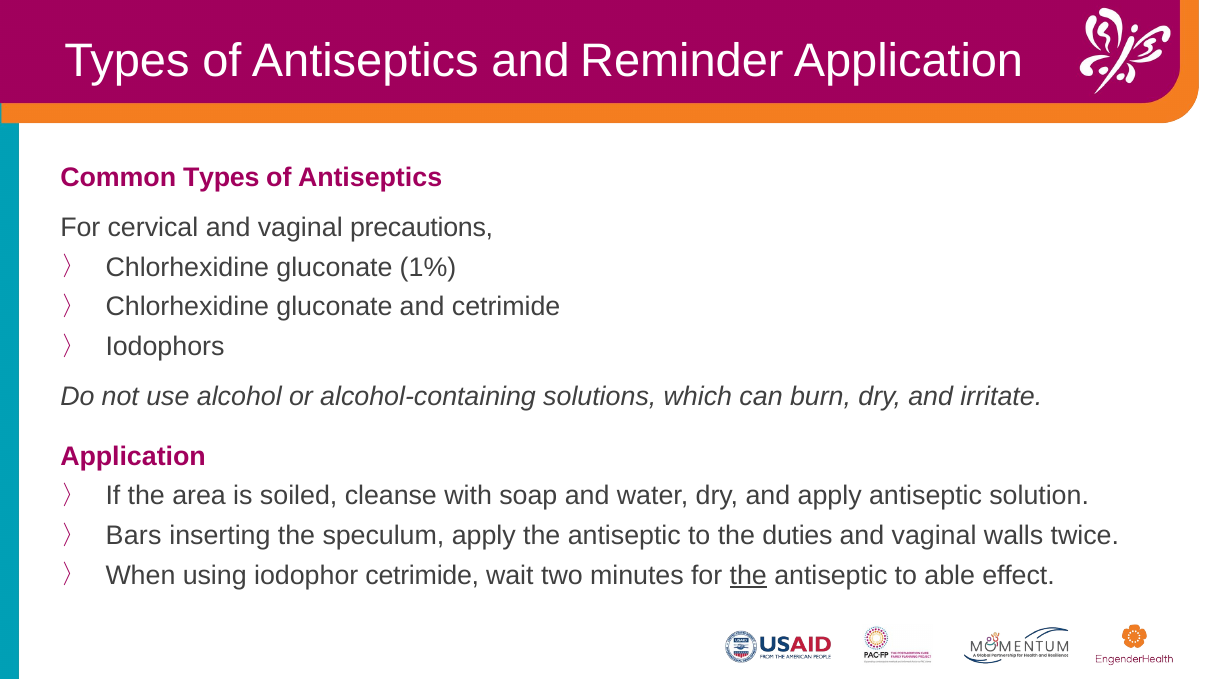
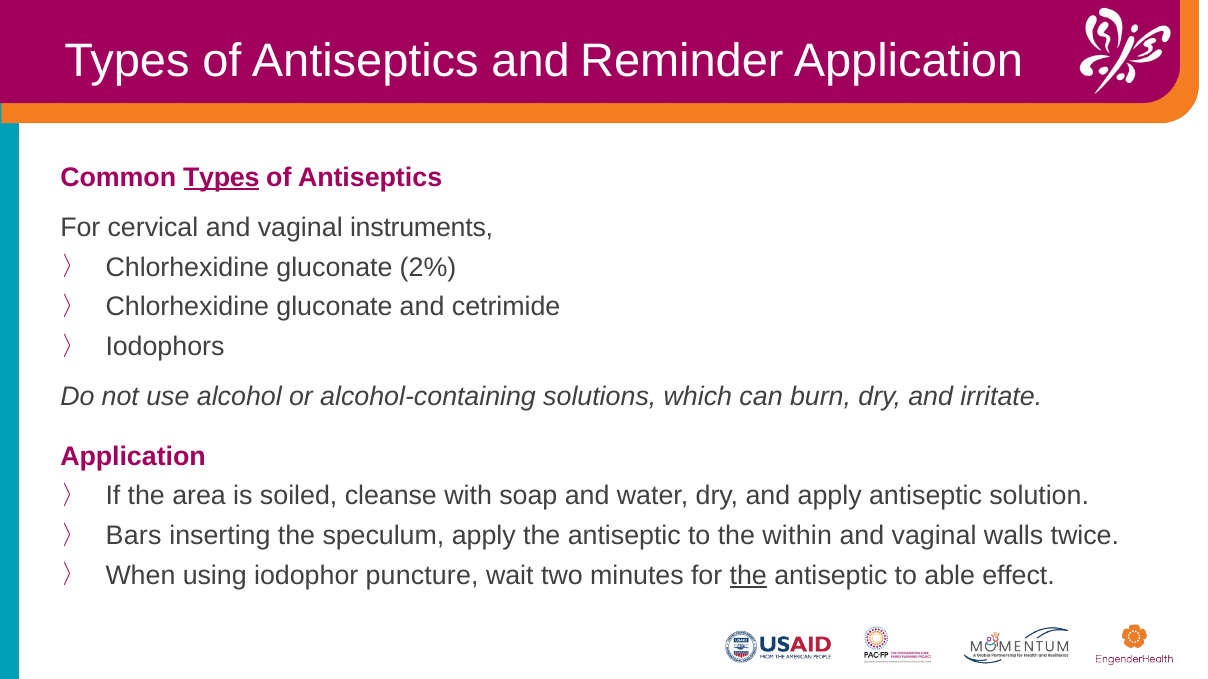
Types underline: none -> present (221, 178)
precautions: precautions -> instruments (422, 228)
1%: 1% -> 2% (428, 267)
duties: duties -> within (797, 536)
iodophor cetrimide: cetrimide -> puncture (422, 576)
